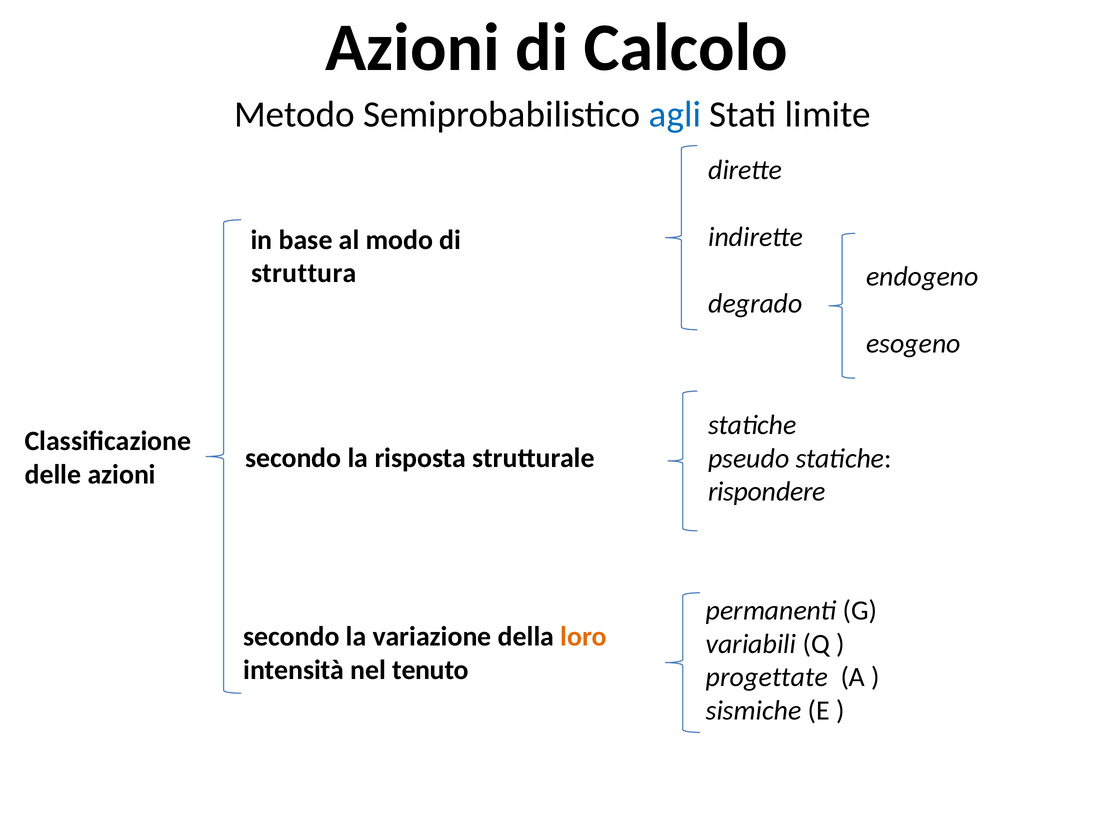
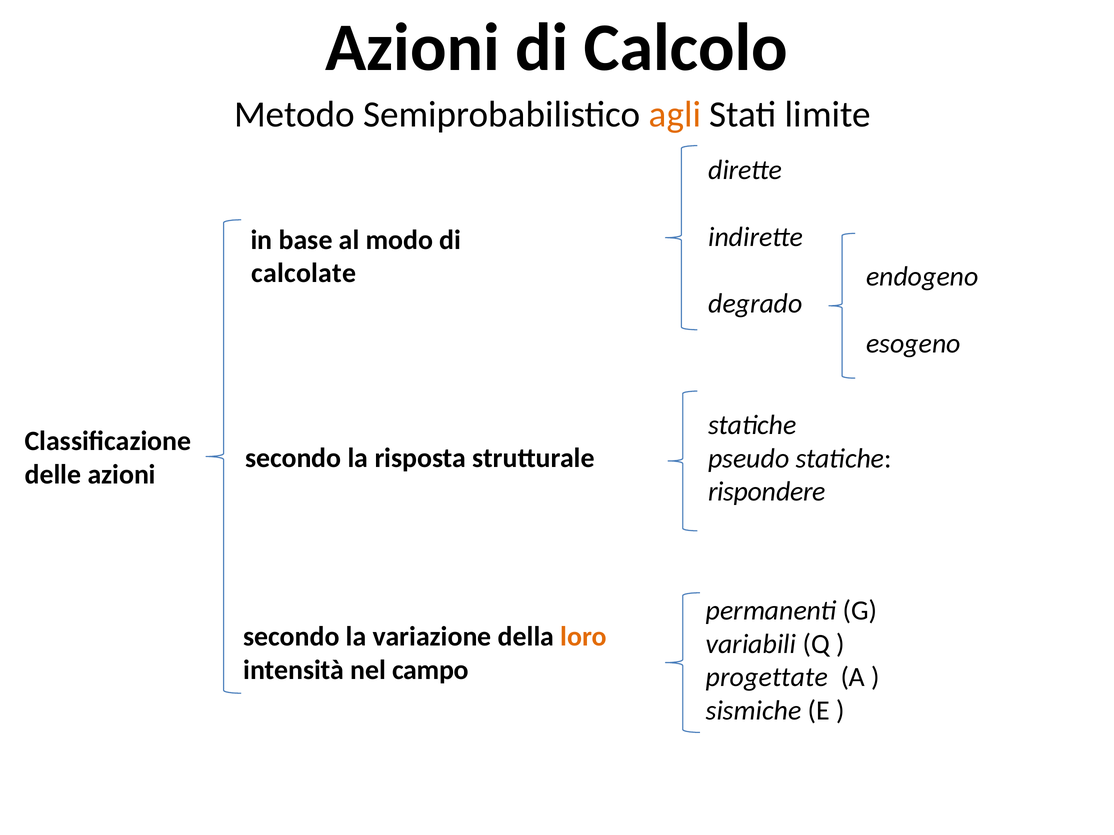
agli colour: blue -> orange (675, 115)
struttura: struttura -> calcolate (304, 273)
tenuto: tenuto -> campo (430, 670)
